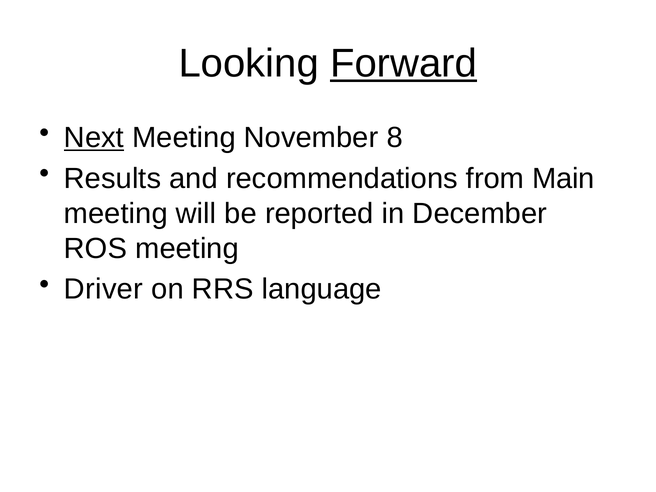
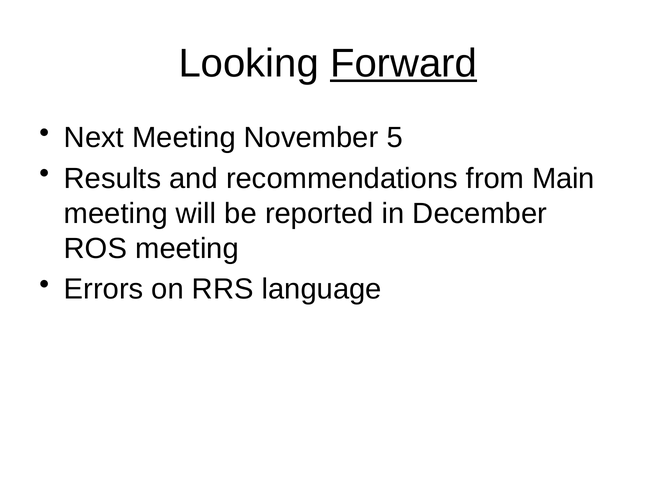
Next underline: present -> none (94, 138)
8: 8 -> 5 (395, 138)
Driver: Driver -> Errors (104, 289)
